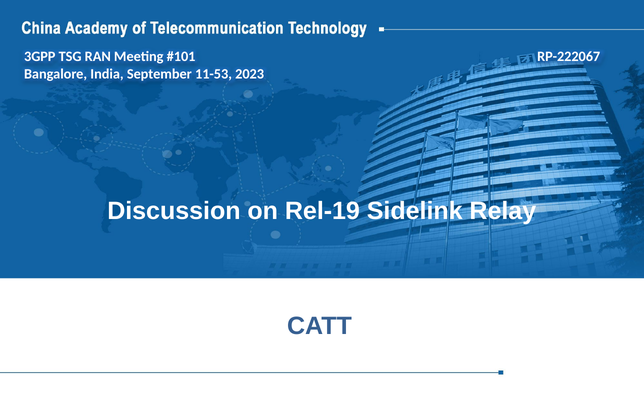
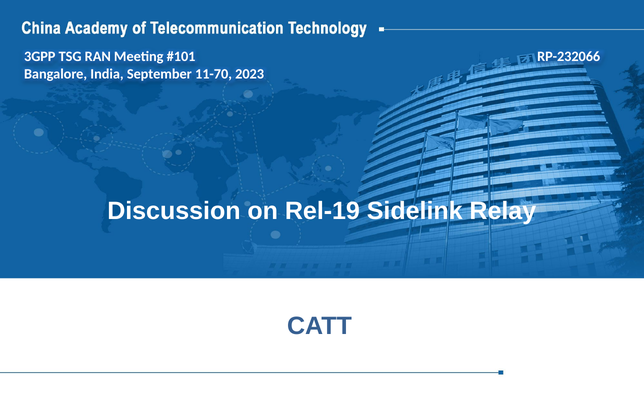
RP-222067: RP-222067 -> RP-232066 (569, 57)
11-53: 11-53 -> 11-70 (214, 74)
